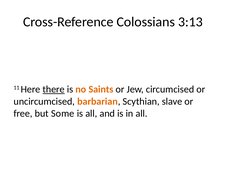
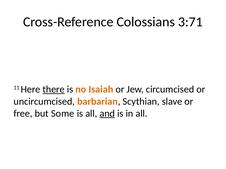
3:13: 3:13 -> 3:71 (190, 22)
Saints: Saints -> Isaiah (101, 90)
and underline: none -> present (107, 114)
